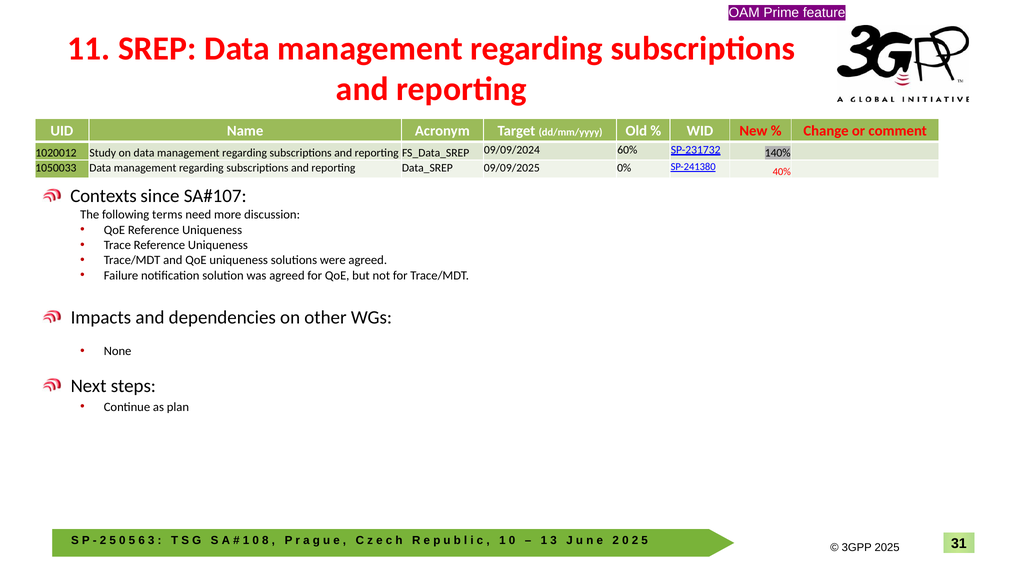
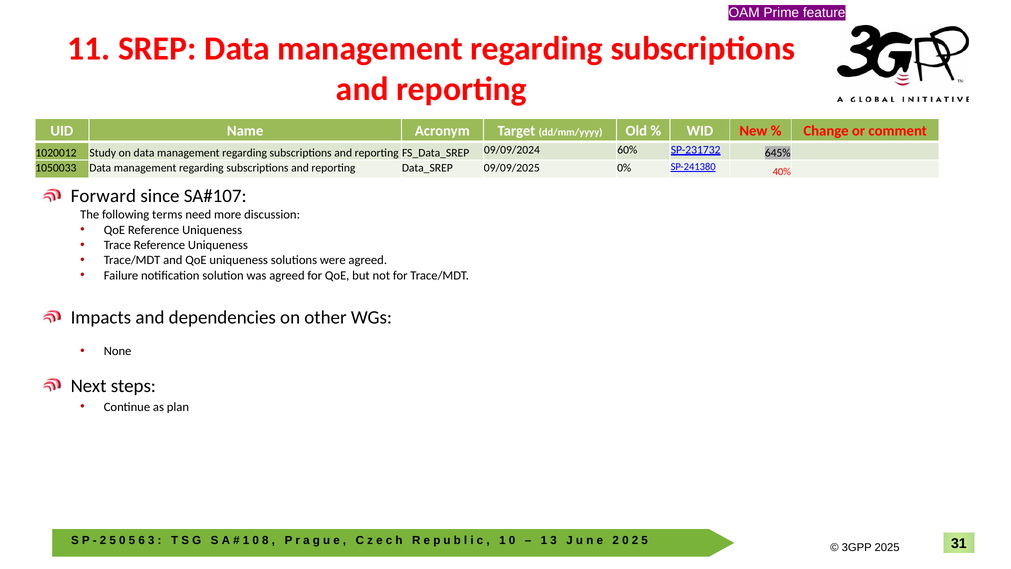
140%: 140% -> 645% (778, 153)
Contexts: Contexts -> Forward (103, 196)
